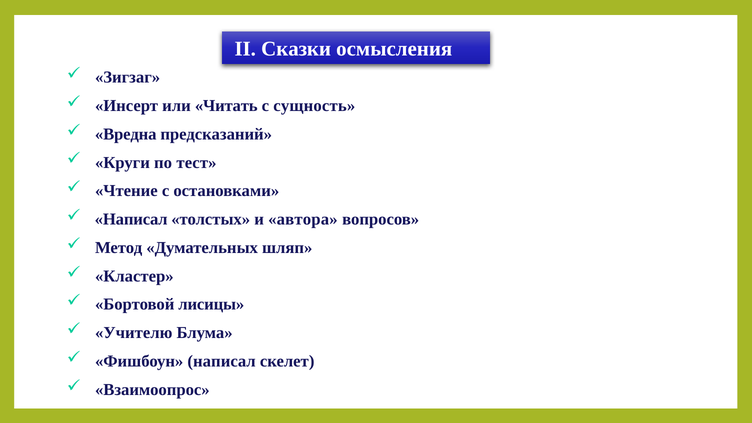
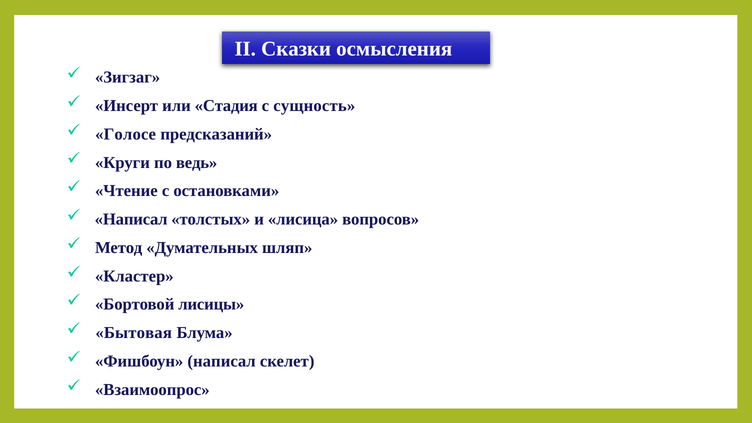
Читать: Читать -> Стадия (226, 106)
Вредна: Вредна -> Голосе (126, 134)
тест: тест -> ведь (197, 163)
автора: автора -> лисица (303, 219)
Учителю: Учителю -> Бытовая (134, 333)
